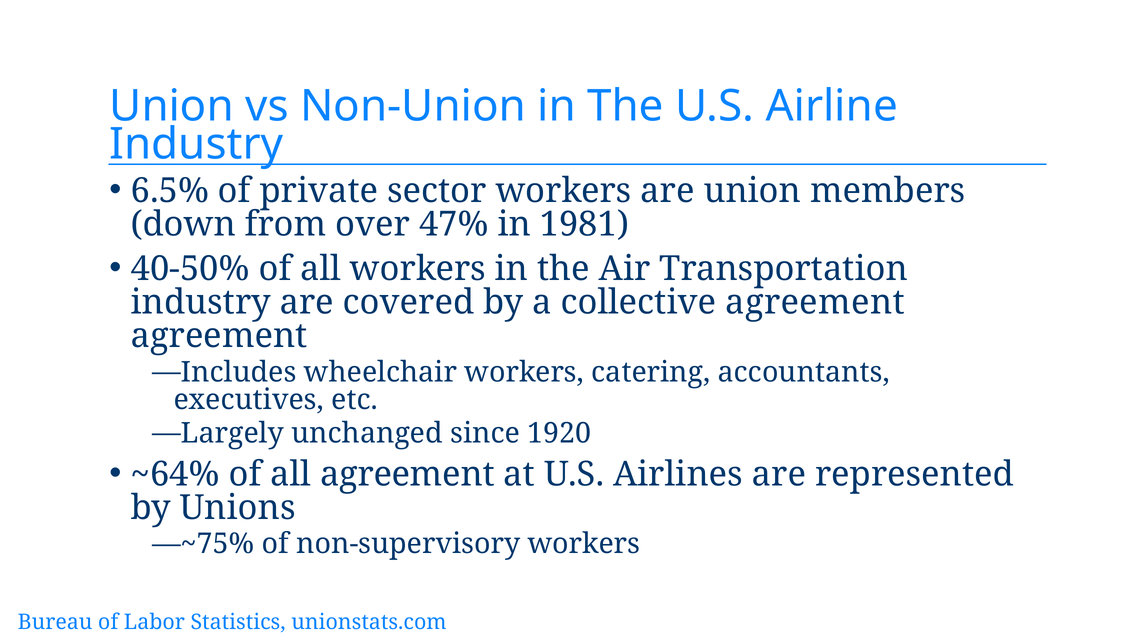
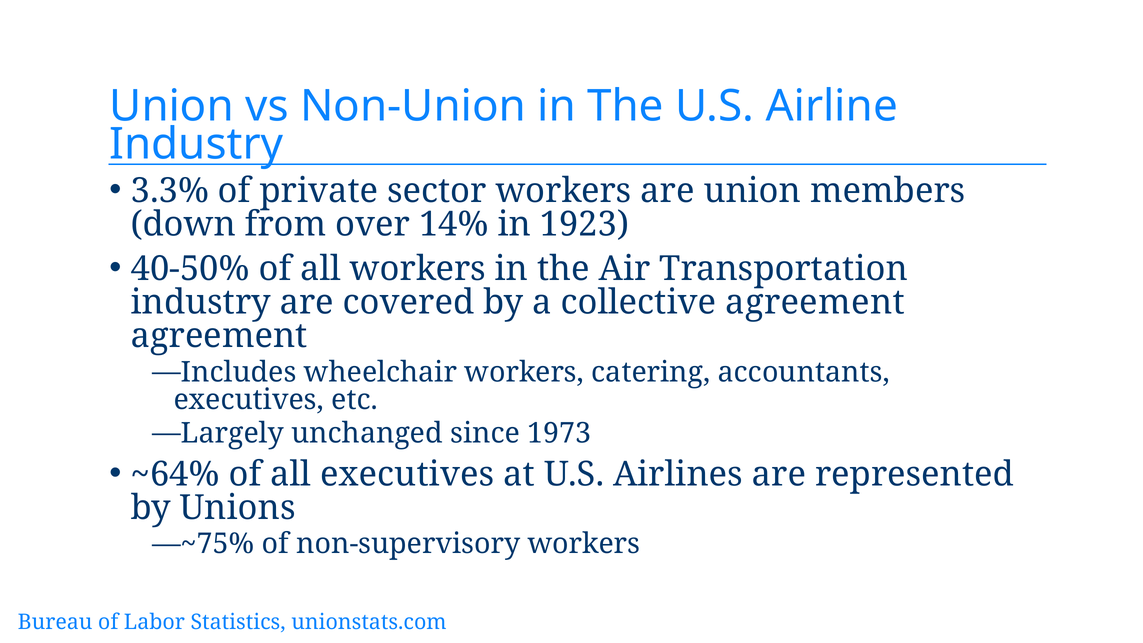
6.5%: 6.5% -> 3.3% (170, 191)
47%: 47% -> 14% (454, 224)
1981: 1981 -> 1923 (584, 224)
1920: 1920 -> 1973 (559, 433)
all agreement: agreement -> executives (407, 474)
